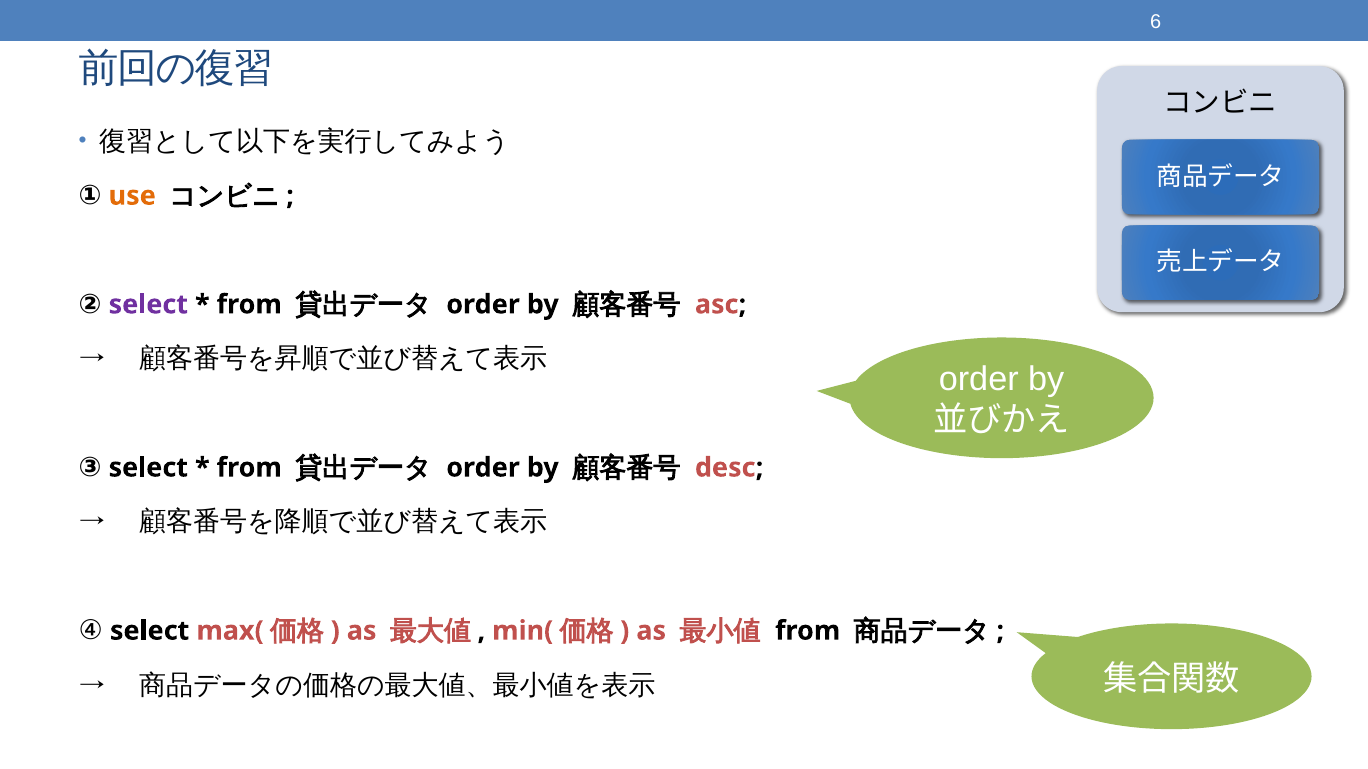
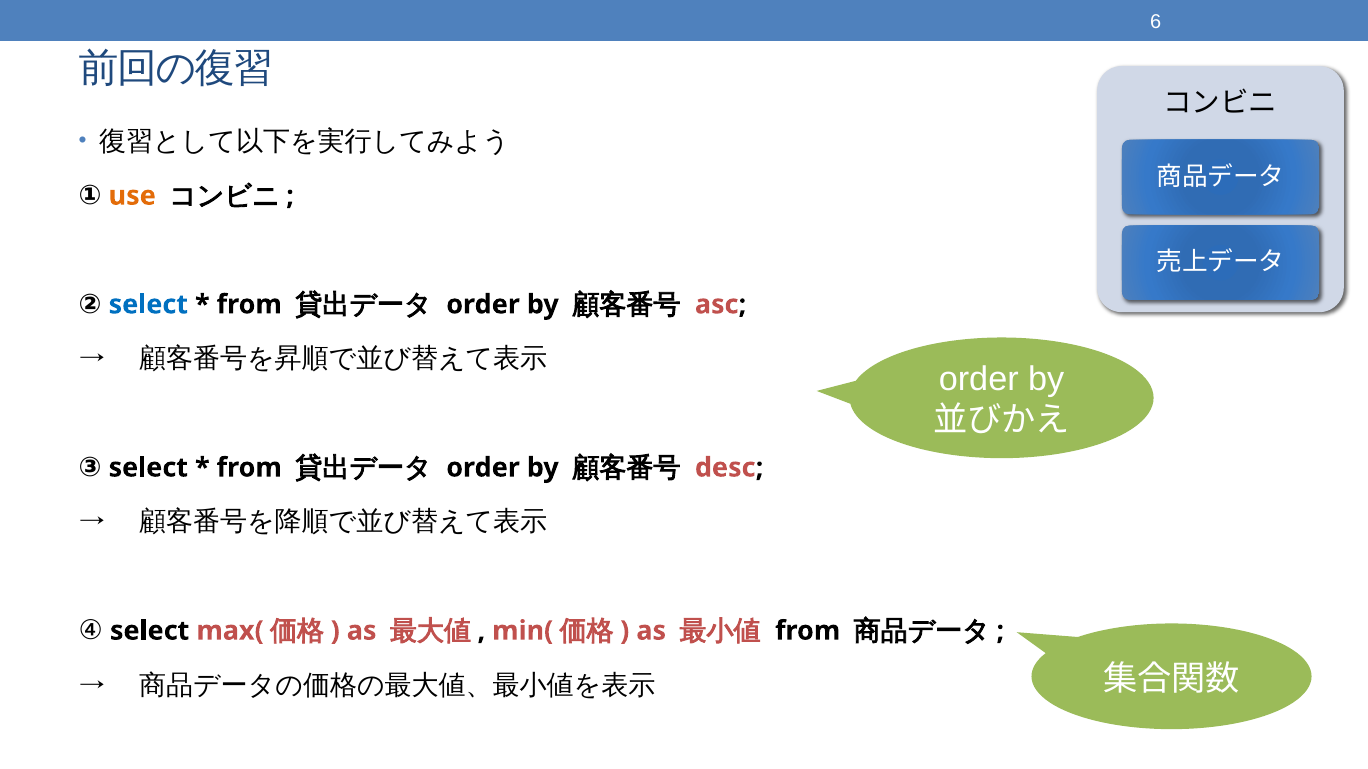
select colour: purple -> blue (148, 305)
